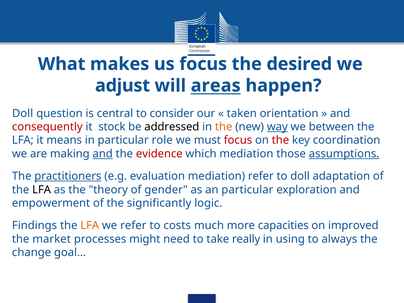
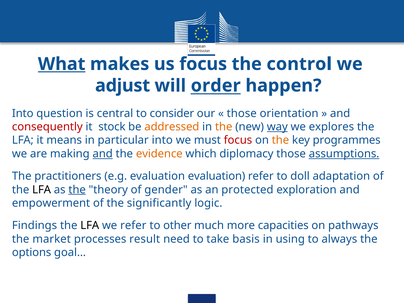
What underline: none -> present (62, 64)
desired: desired -> control (299, 64)
areas: areas -> order (216, 86)
Doll: Doll -> Into (23, 113)
taken: taken -> those (242, 113)
addressed colour: black -> orange (172, 127)
between: between -> explores (331, 127)
particular role: role -> into (162, 140)
the colour: red -> orange (280, 140)
coordination: coordination -> programmes (347, 140)
evidence colour: red -> orange (159, 154)
which mediation: mediation -> diplomacy (246, 154)
practitioners underline: present -> none (68, 176)
evaluation mediation: mediation -> evaluation (217, 176)
the underline: none -> present (77, 190)
an particular: particular -> protected (247, 190)
LFA colour: orange -> black (90, 226)
costs: costs -> other (177, 226)
improved: improved -> pathways (353, 226)
might: might -> result (145, 239)
really: really -> basis (246, 239)
change: change -> options (32, 253)
